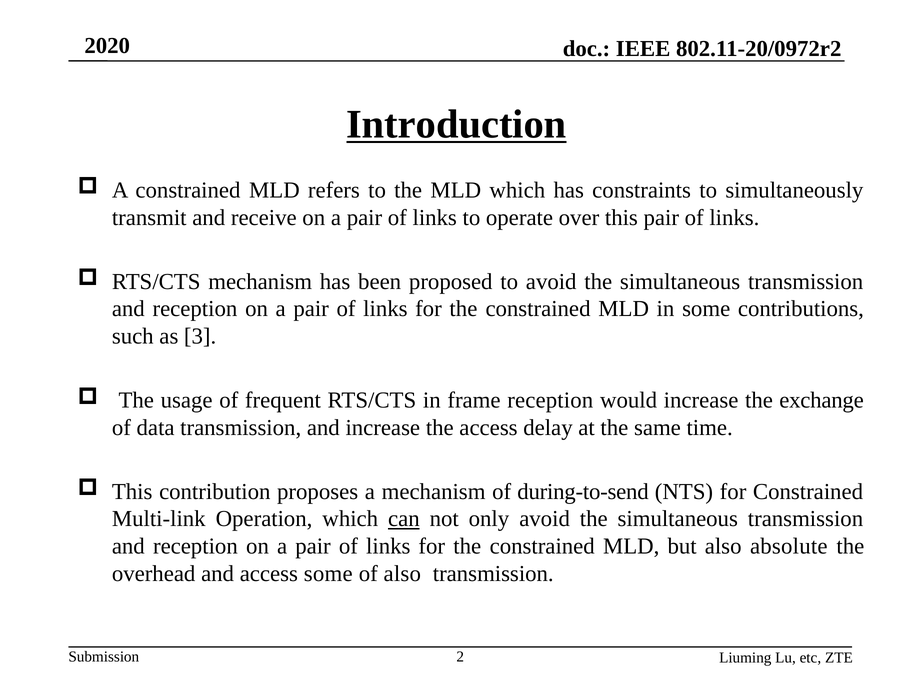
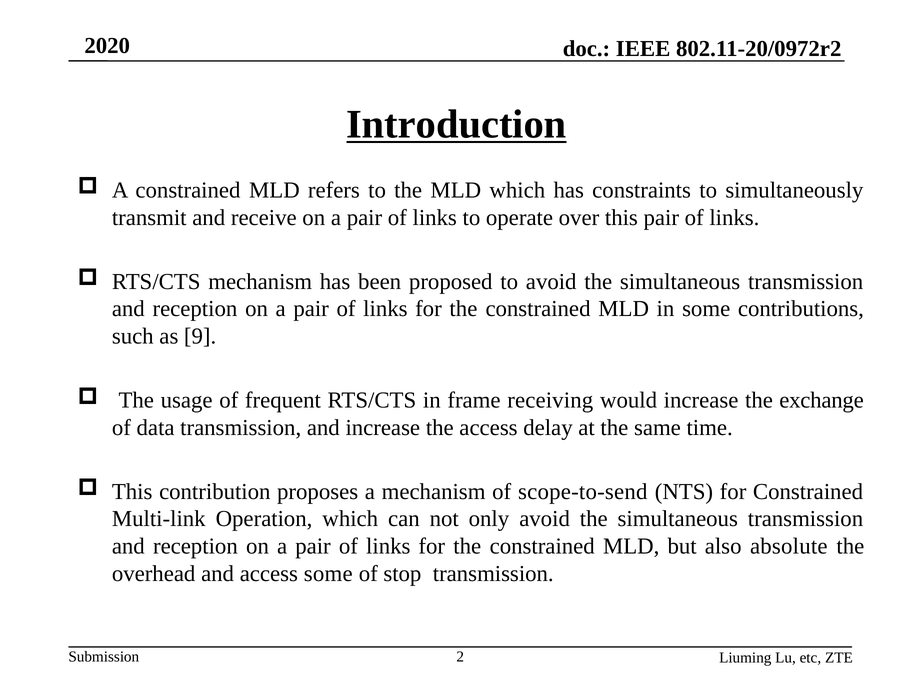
3: 3 -> 9 (200, 336)
frame reception: reception -> receiving (550, 400)
during-to-send: during-to-send -> scope-to-send (583, 491)
can underline: present -> none (404, 519)
of also: also -> stop (402, 574)
